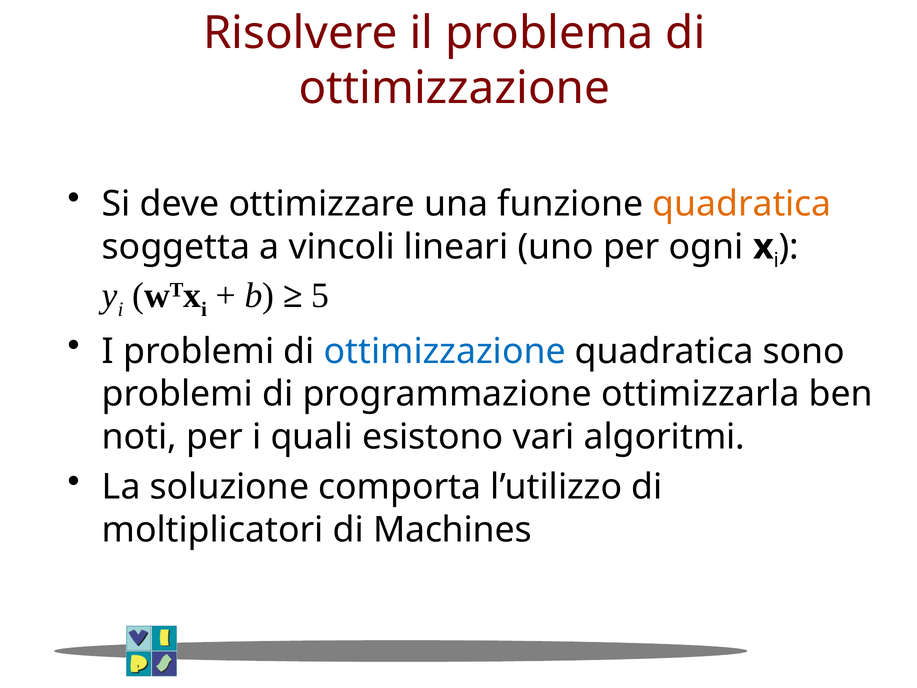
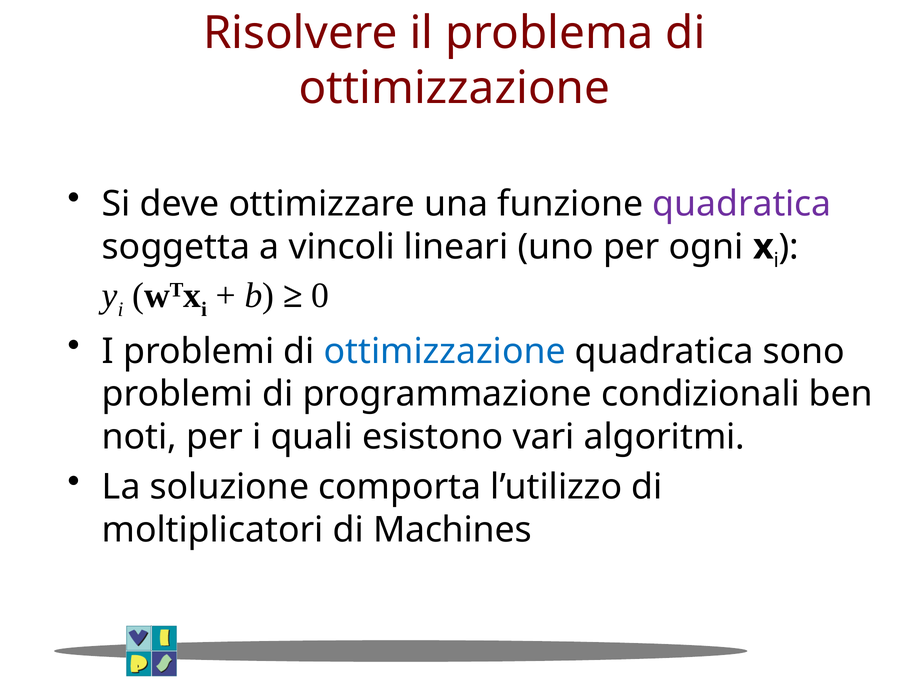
quadratica colour: orange -> purple (742, 204)
5: 5 -> 0 (320, 295)
ottimizzarla: ottimizzarla -> condizionali (700, 394)
